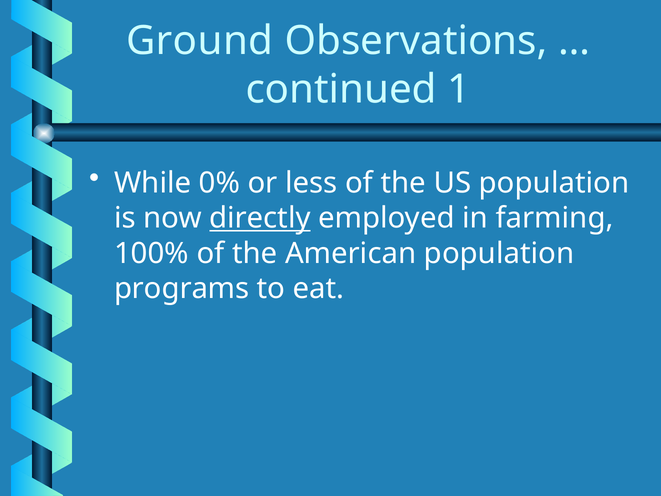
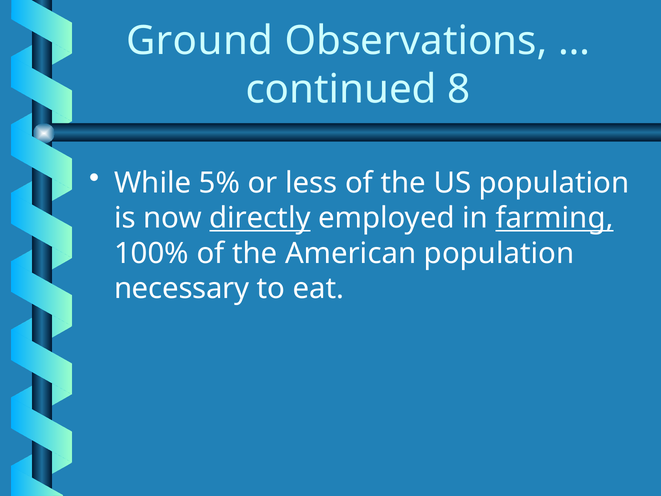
1: 1 -> 8 (459, 89)
0%: 0% -> 5% (219, 183)
farming underline: none -> present (555, 218)
programs: programs -> necessary (182, 289)
